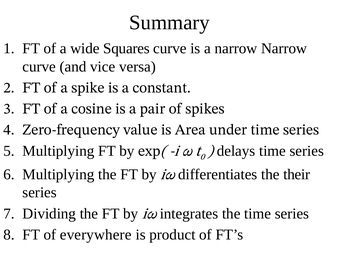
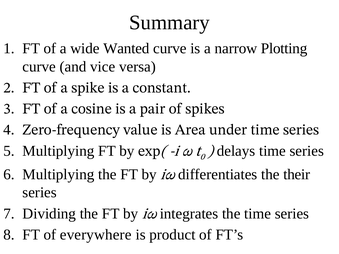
Squares: Squares -> Wanted (126, 49)
narrow Narrow: Narrow -> Plotting (284, 49)
